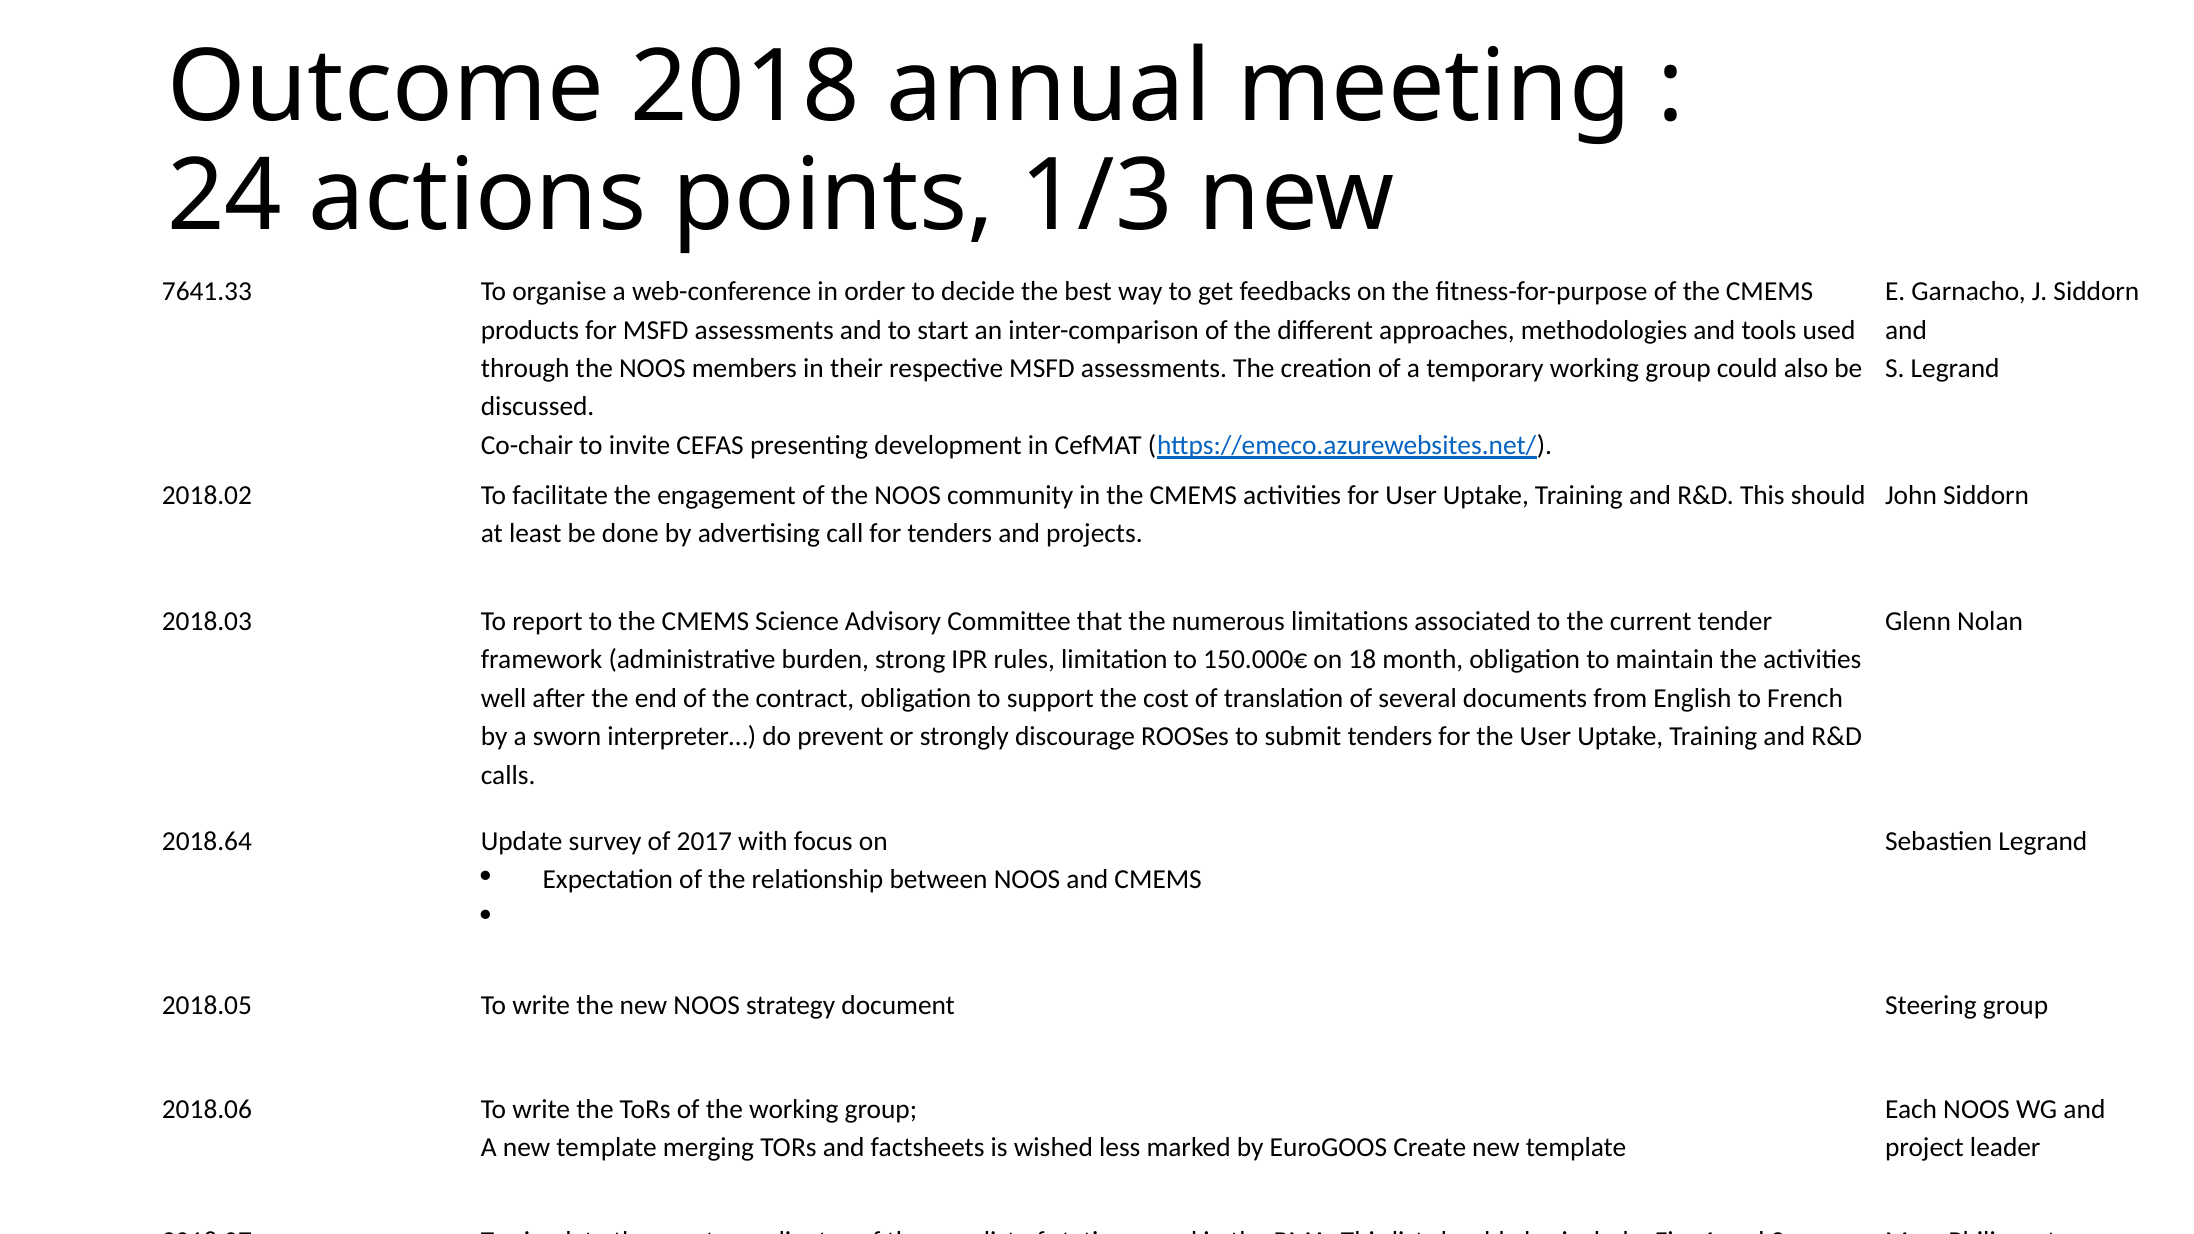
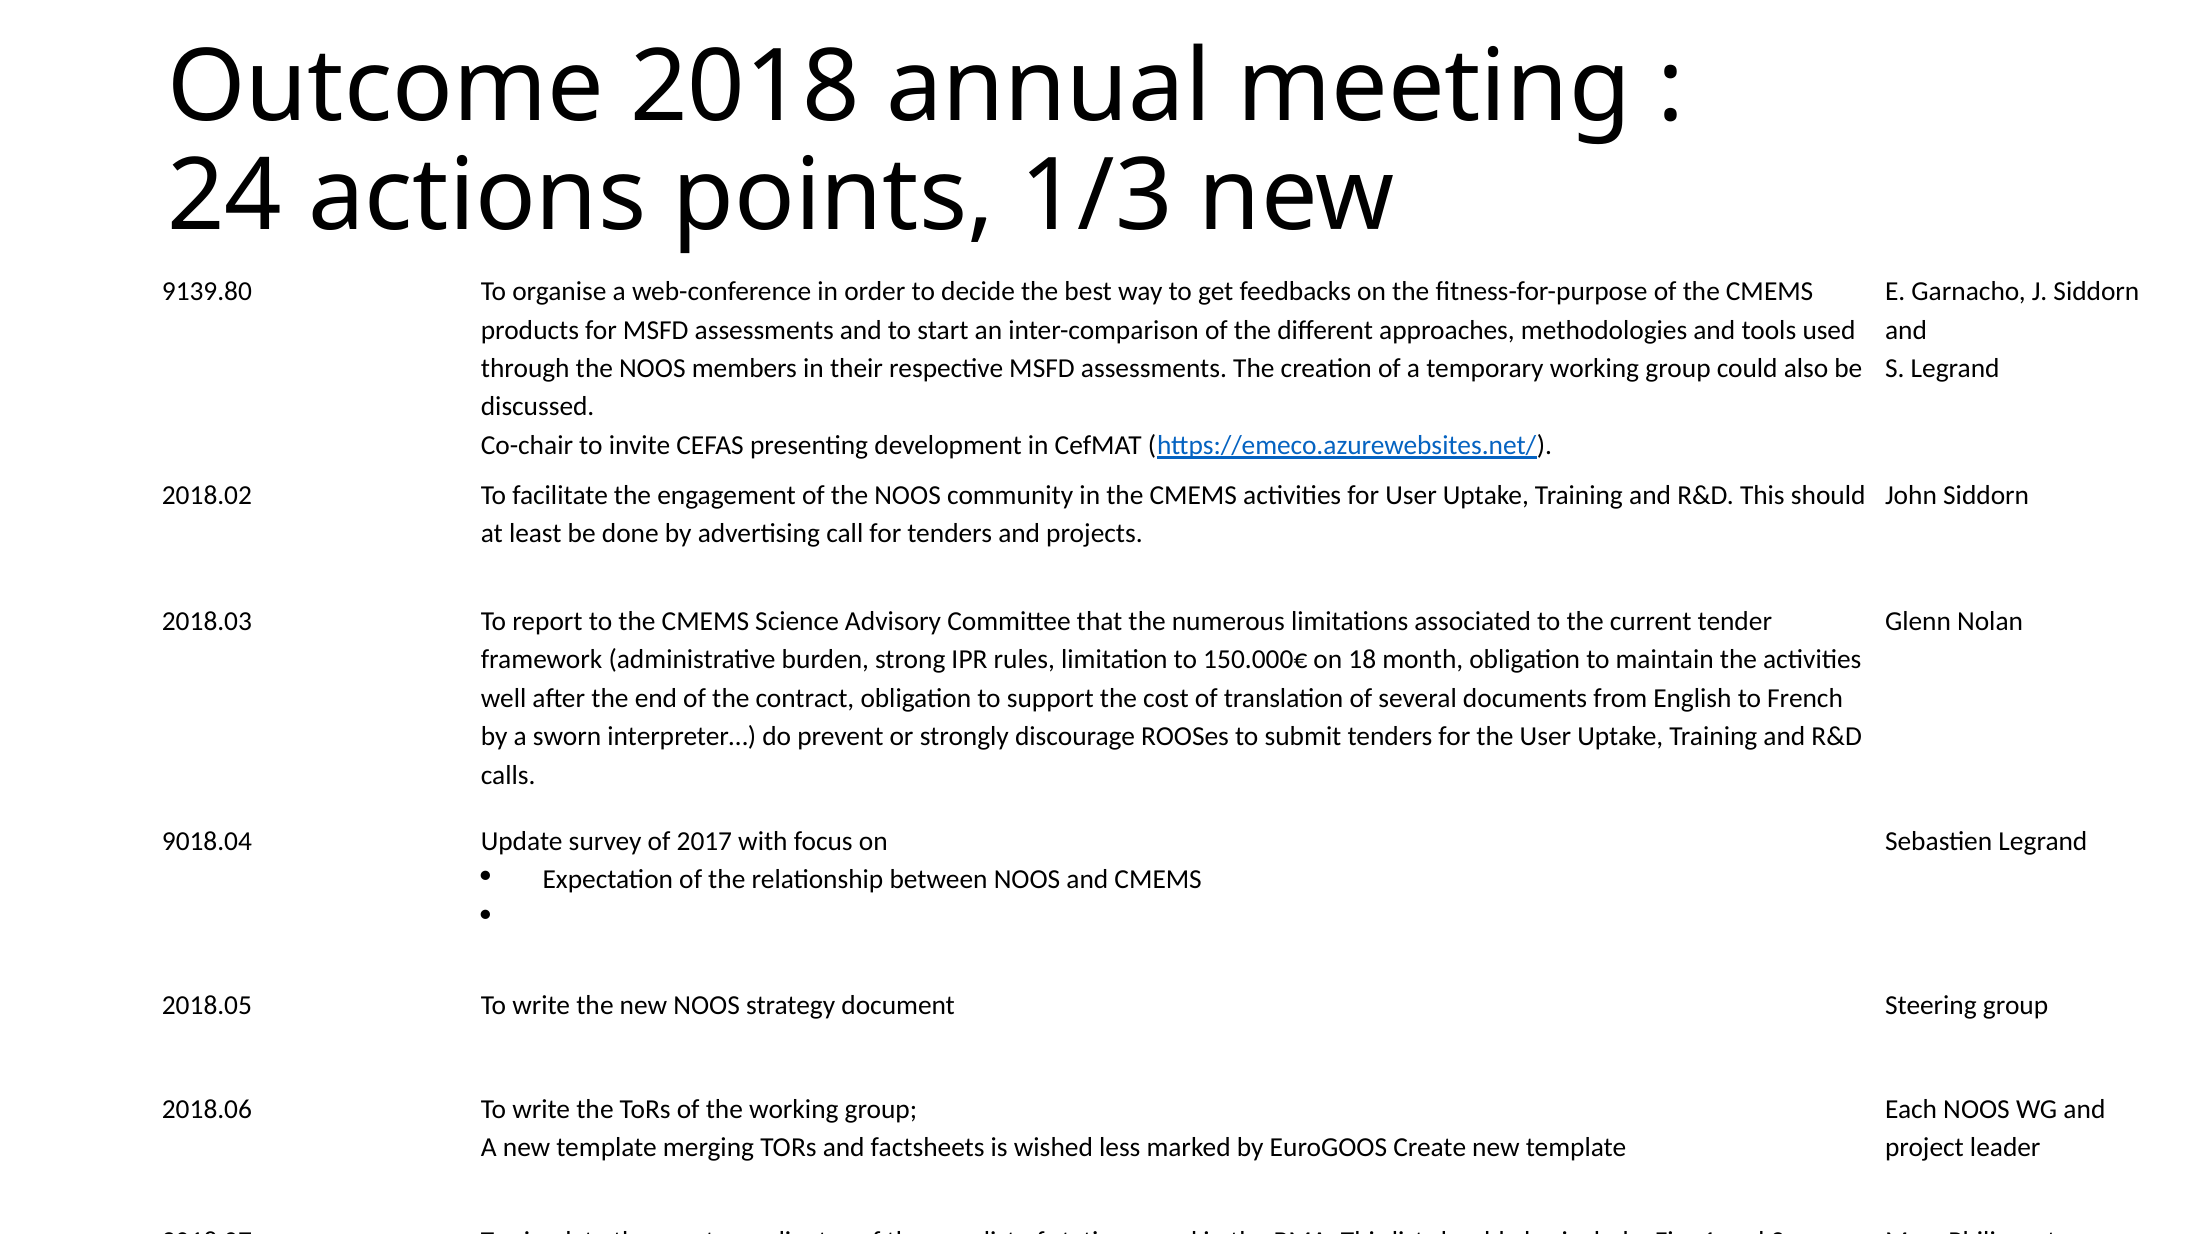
7641.33: 7641.33 -> 9139.80 (207, 292)
2018.64: 2018.64 -> 9018.04 (207, 841)
